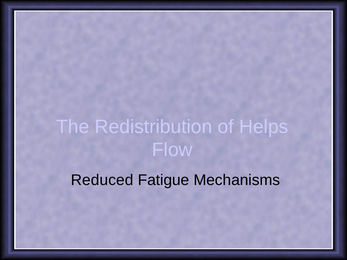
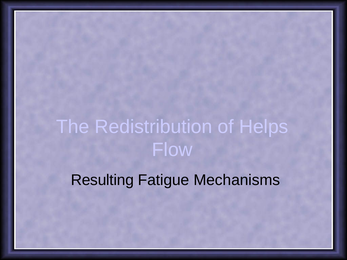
Reduced: Reduced -> Resulting (102, 180)
